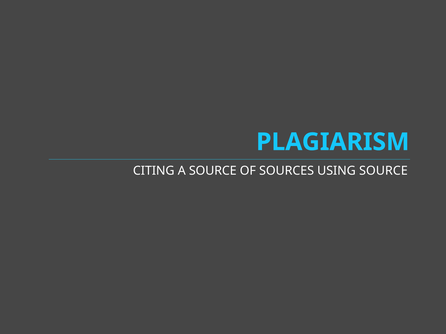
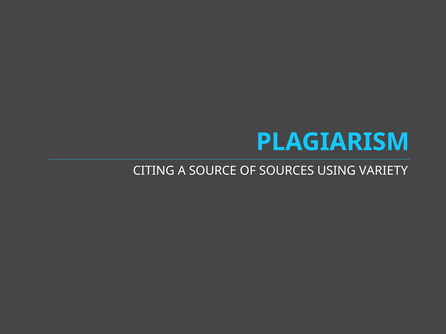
USING SOURCE: SOURCE -> VARIETY (383, 171)
